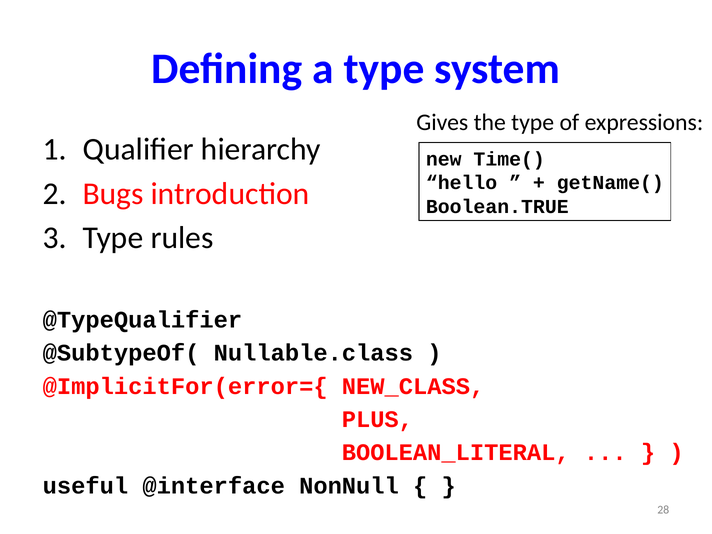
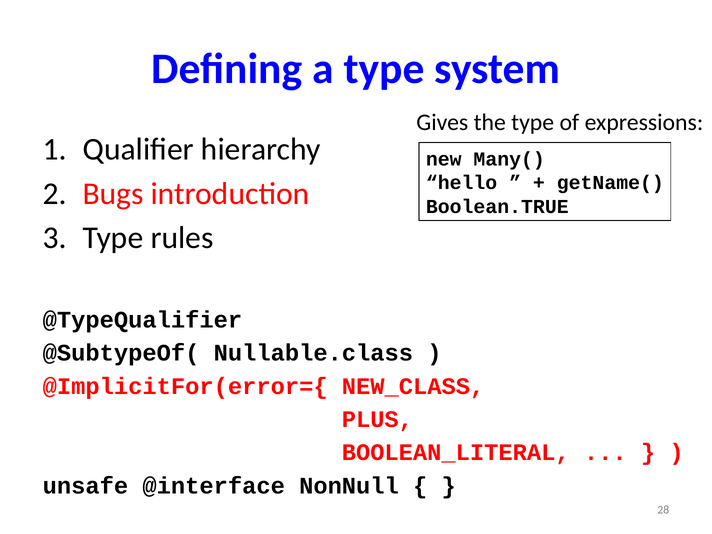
Time(: Time( -> Many( (509, 159)
useful: useful -> unsafe (85, 486)
